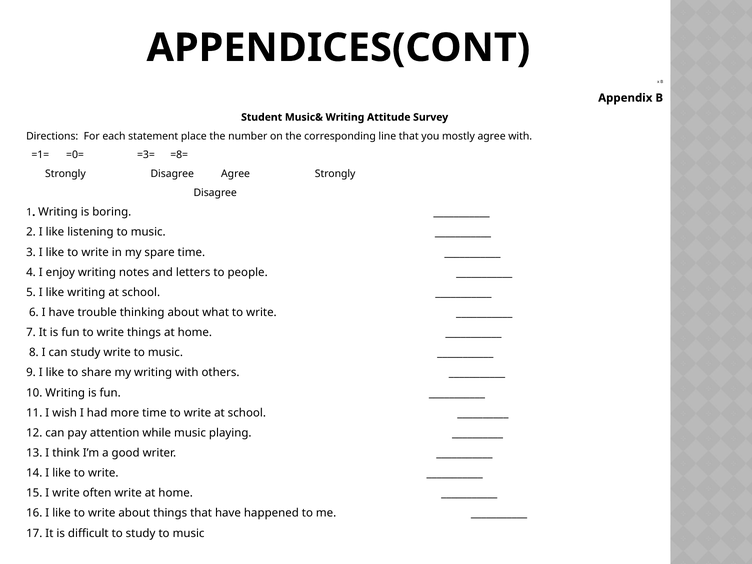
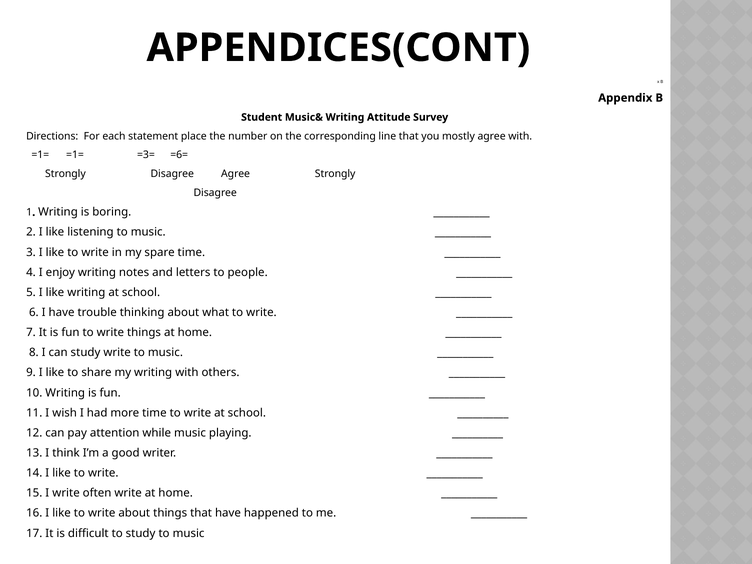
=1= =0=: =0= -> =1= (75, 155)
=8=: =8= -> =6= (179, 155)
